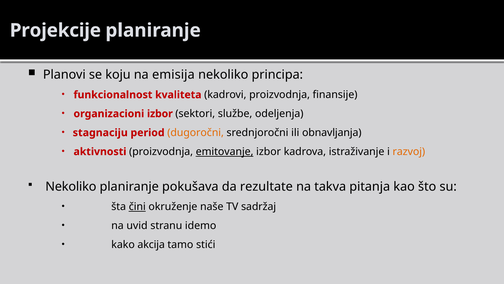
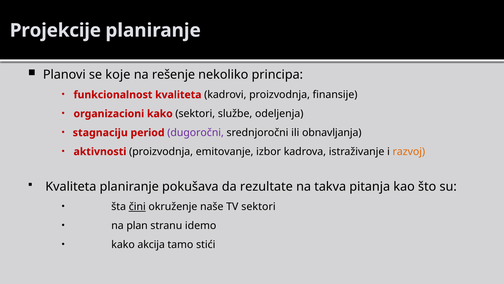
koju: koju -> koje (118, 75)
emisija: emisija -> rešenje (174, 75)
organizacioni izbor: izbor -> kako (160, 114)
dugoročni colour: orange -> purple (196, 132)
emitovanje underline: present -> none (225, 151)
Nekoliko: Nekoliko -> Kvaliteta (71, 186)
TV sadržaj: sadržaj -> sektori (258, 206)
uvid: uvid -> plan (137, 225)
